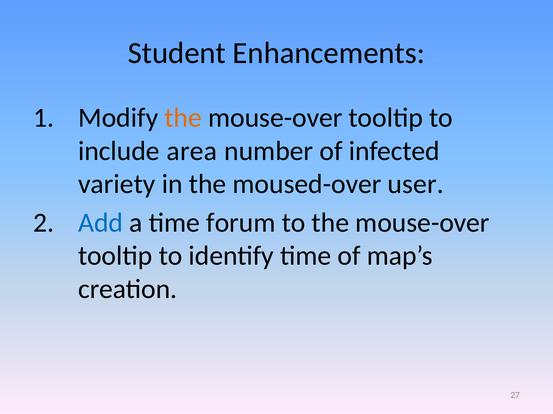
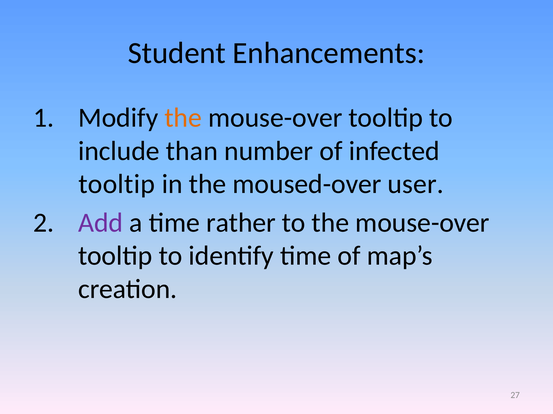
area: area -> than (192, 151)
variety: variety -> tooltip (117, 184)
Add colour: blue -> purple (101, 223)
forum: forum -> rather (241, 223)
